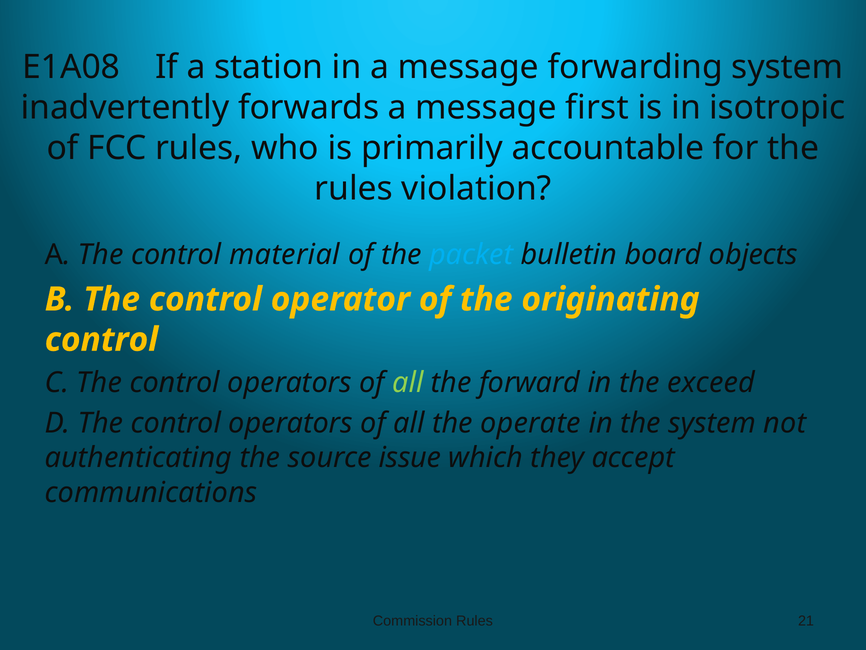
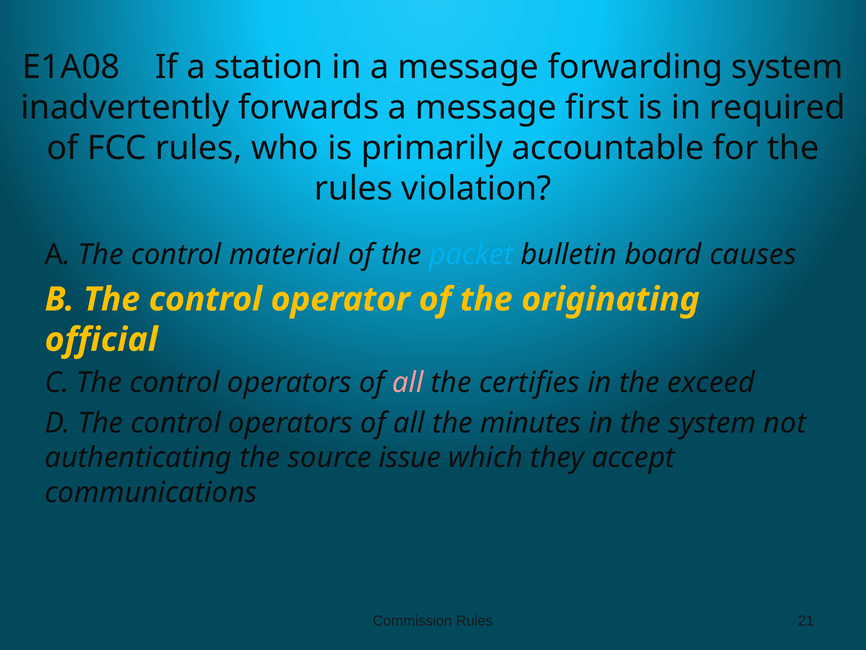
isotropic: isotropic -> required (777, 108)
objects: objects -> causes (753, 255)
control: control -> official (101, 339)
all colour: light green -> pink (408, 382)
forward: forward -> certifies (529, 382)
operate: operate -> minutes (531, 423)
